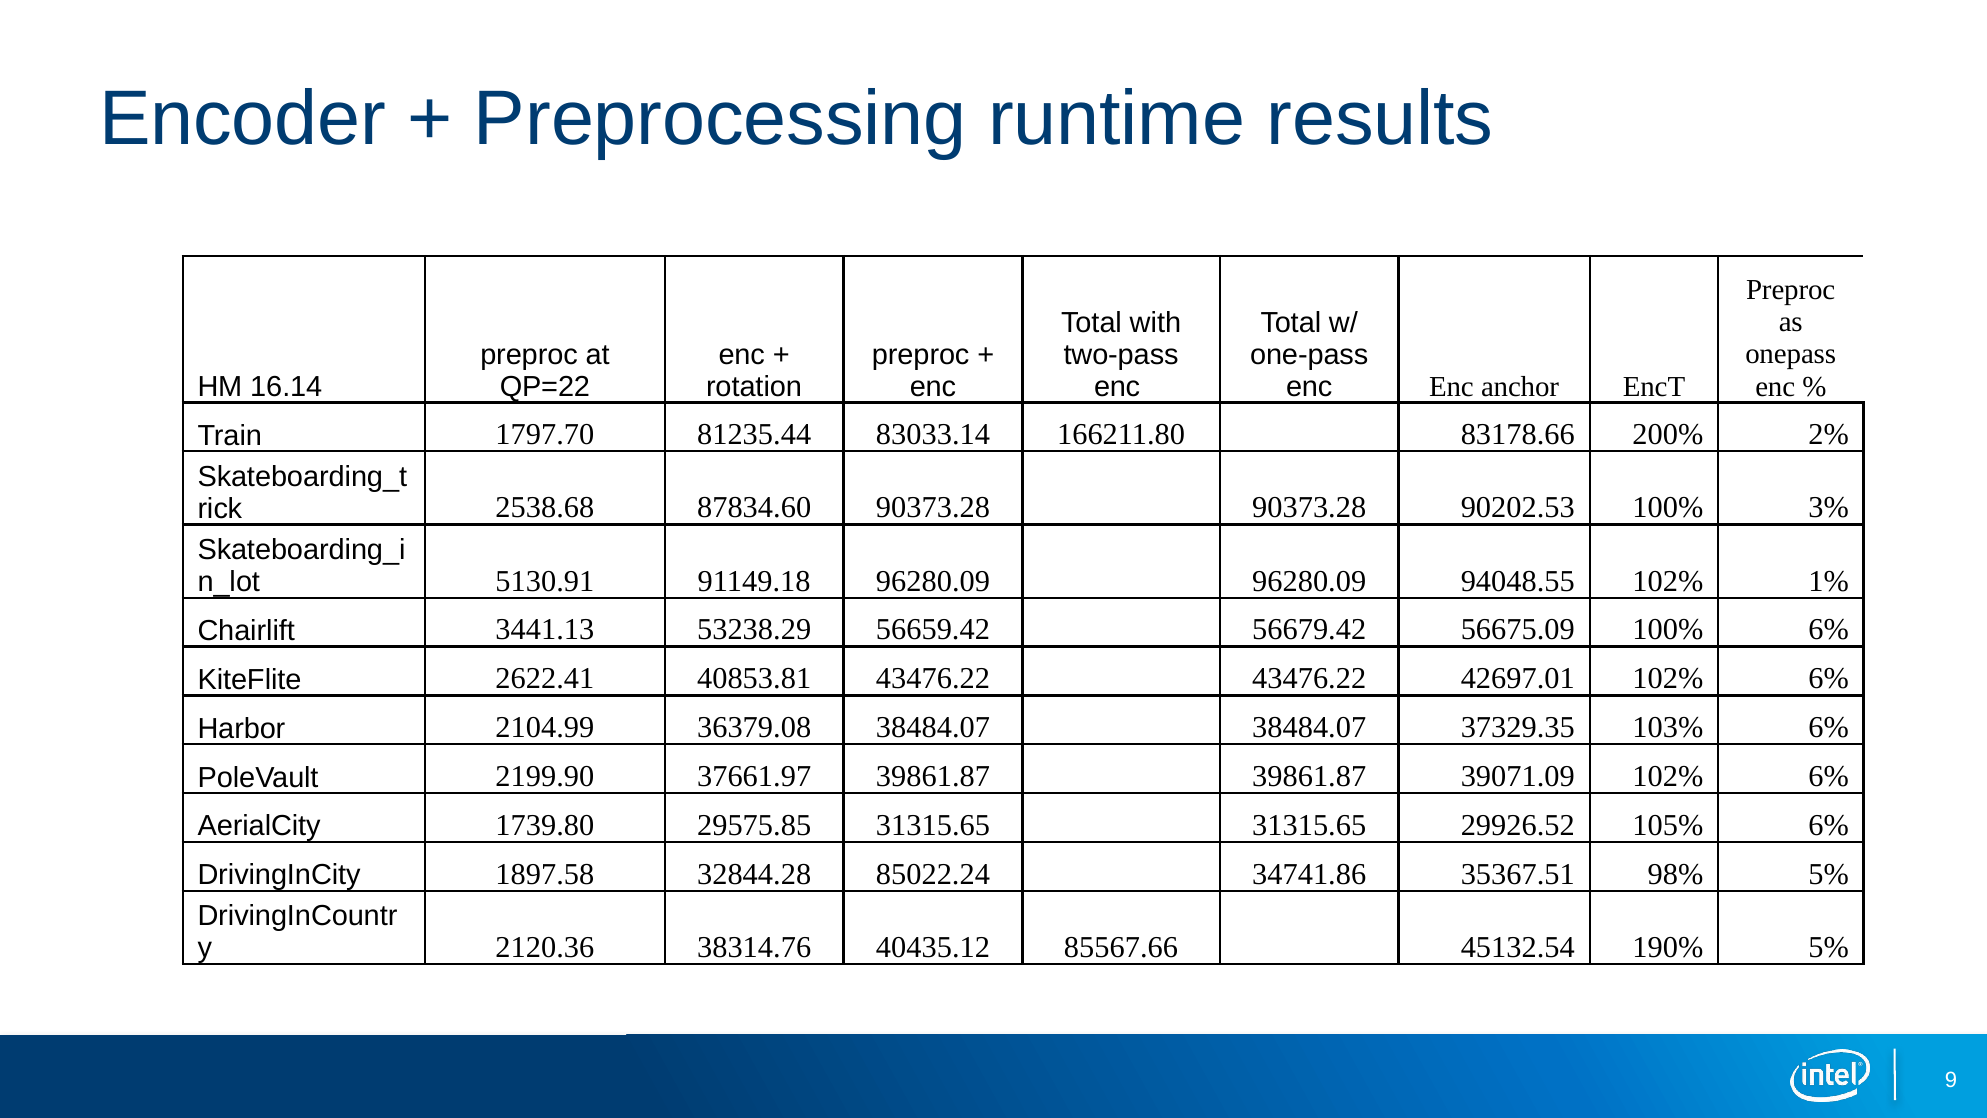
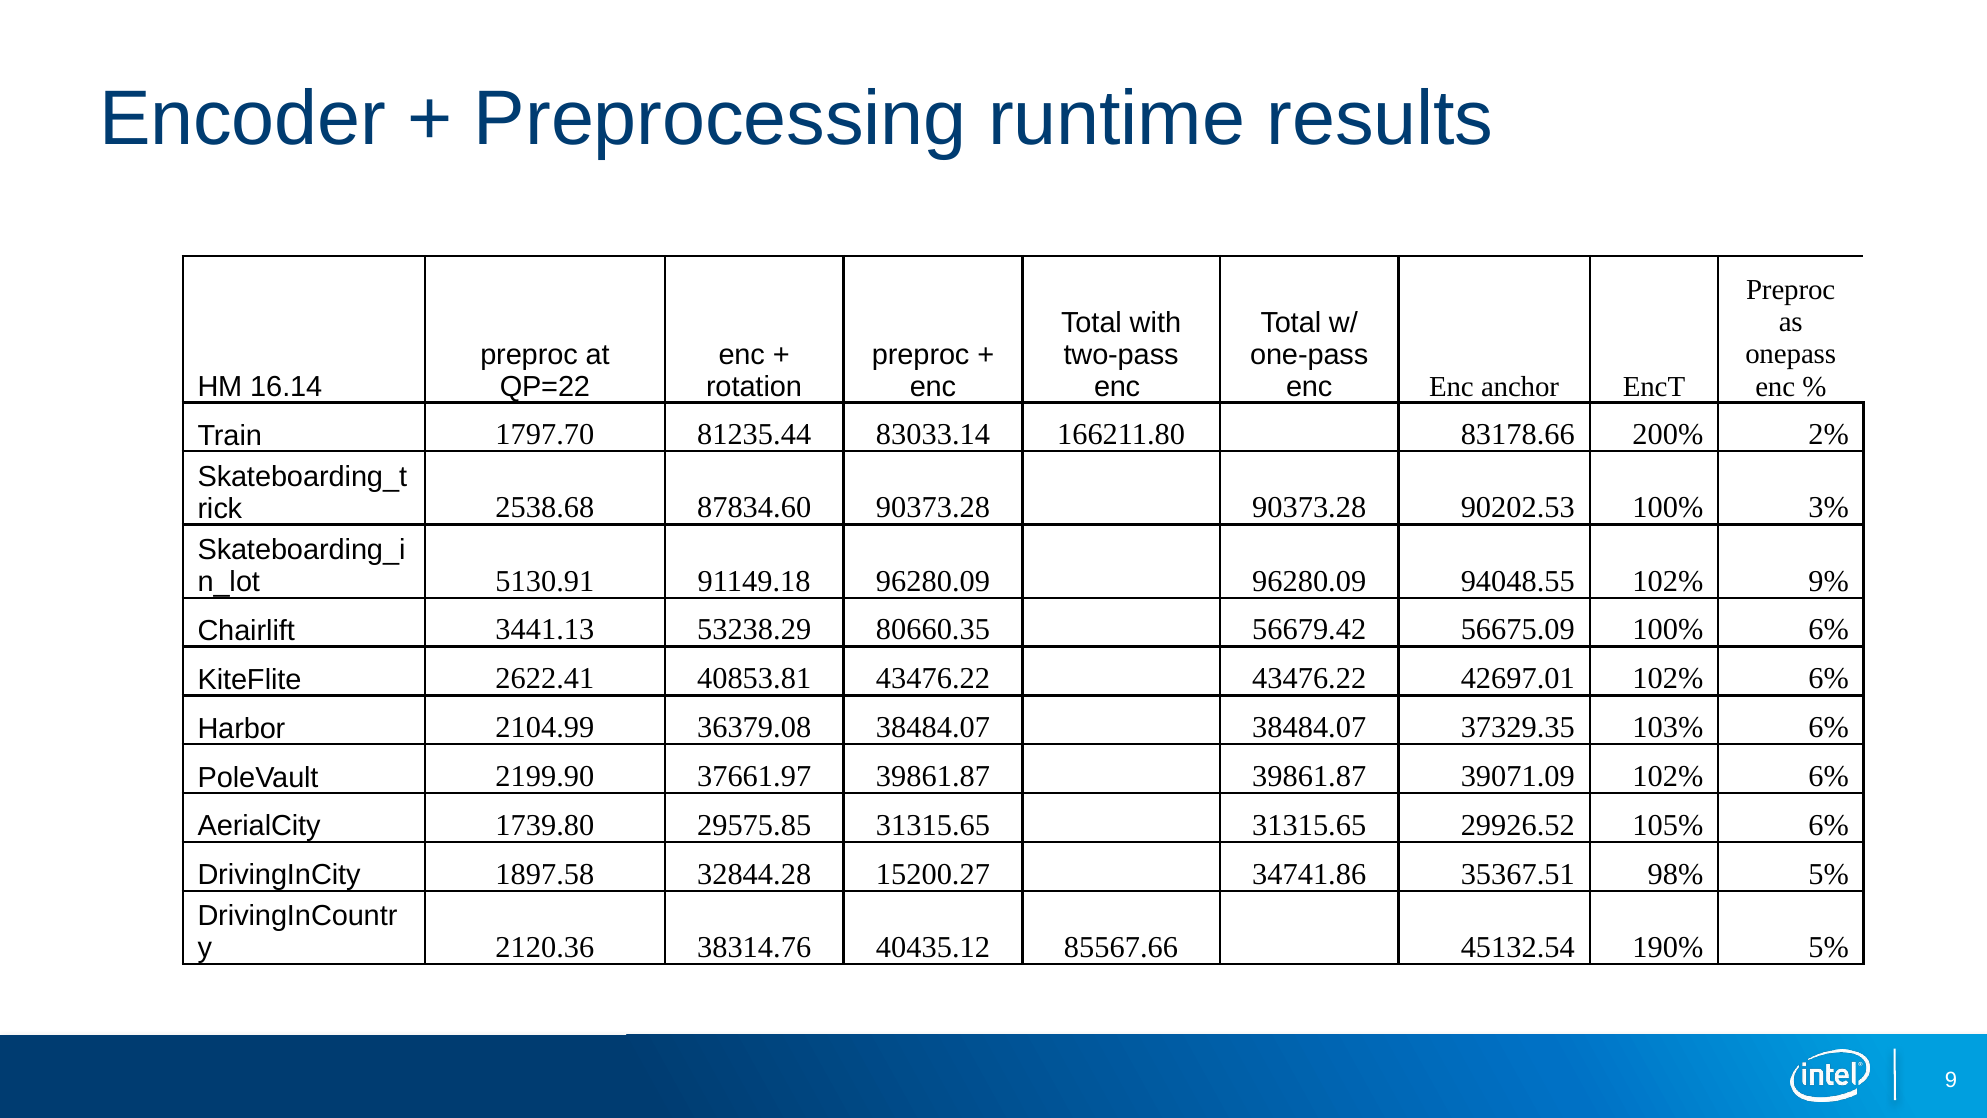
1%: 1% -> 9% (1829, 581)
56659.42: 56659.42 -> 80660.35 (933, 630)
85022.24: 85022.24 -> 15200.27 (933, 874)
